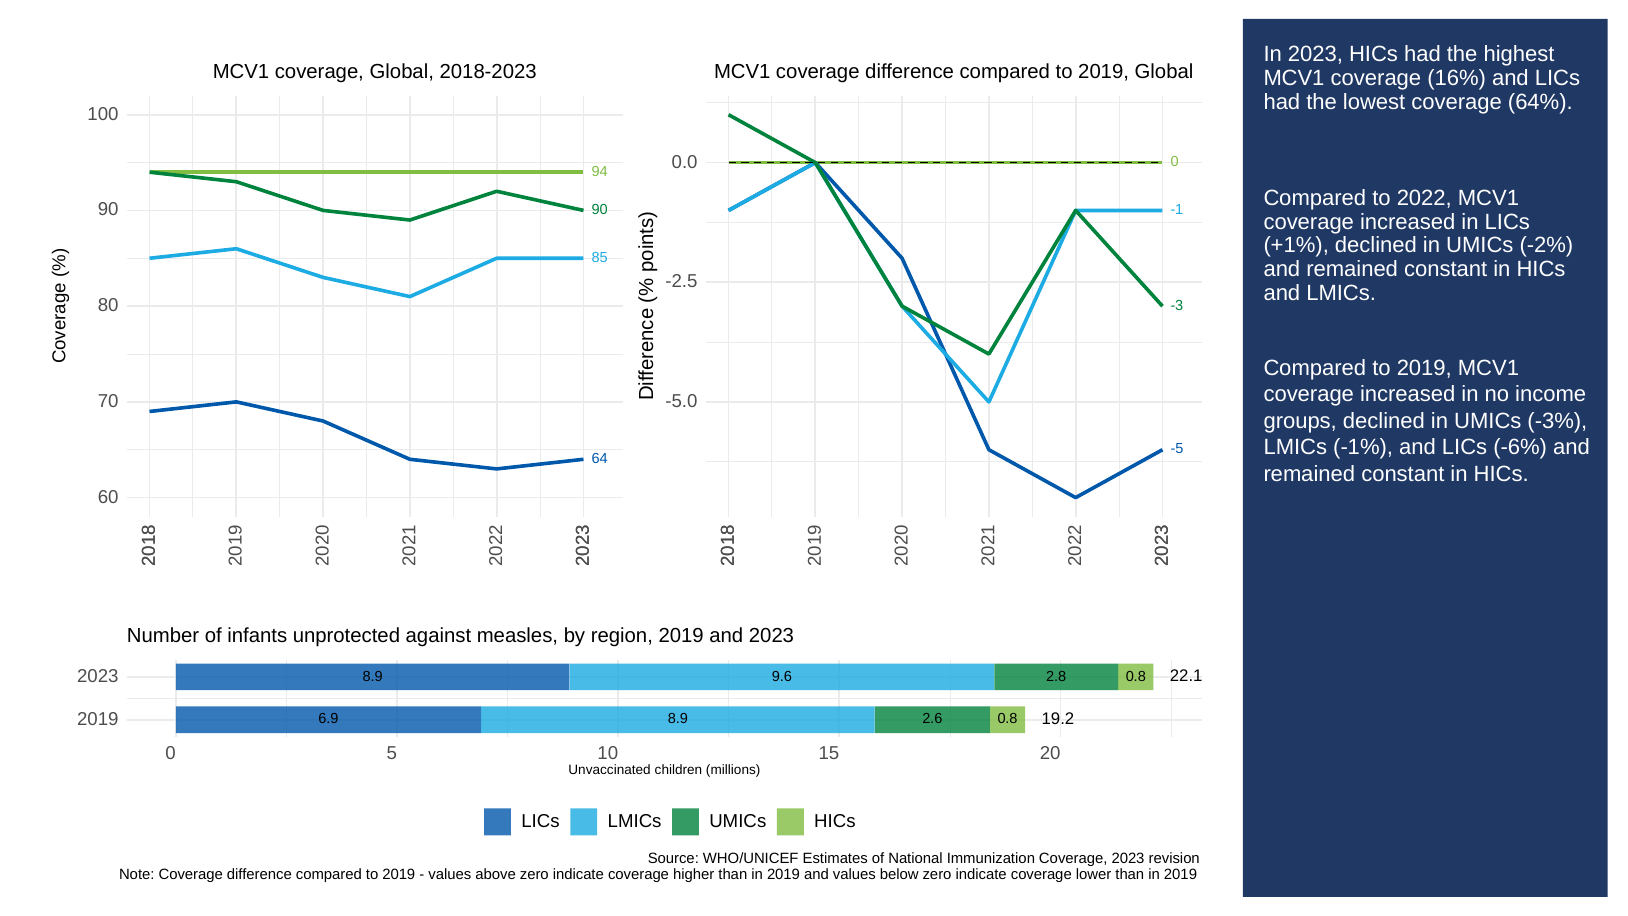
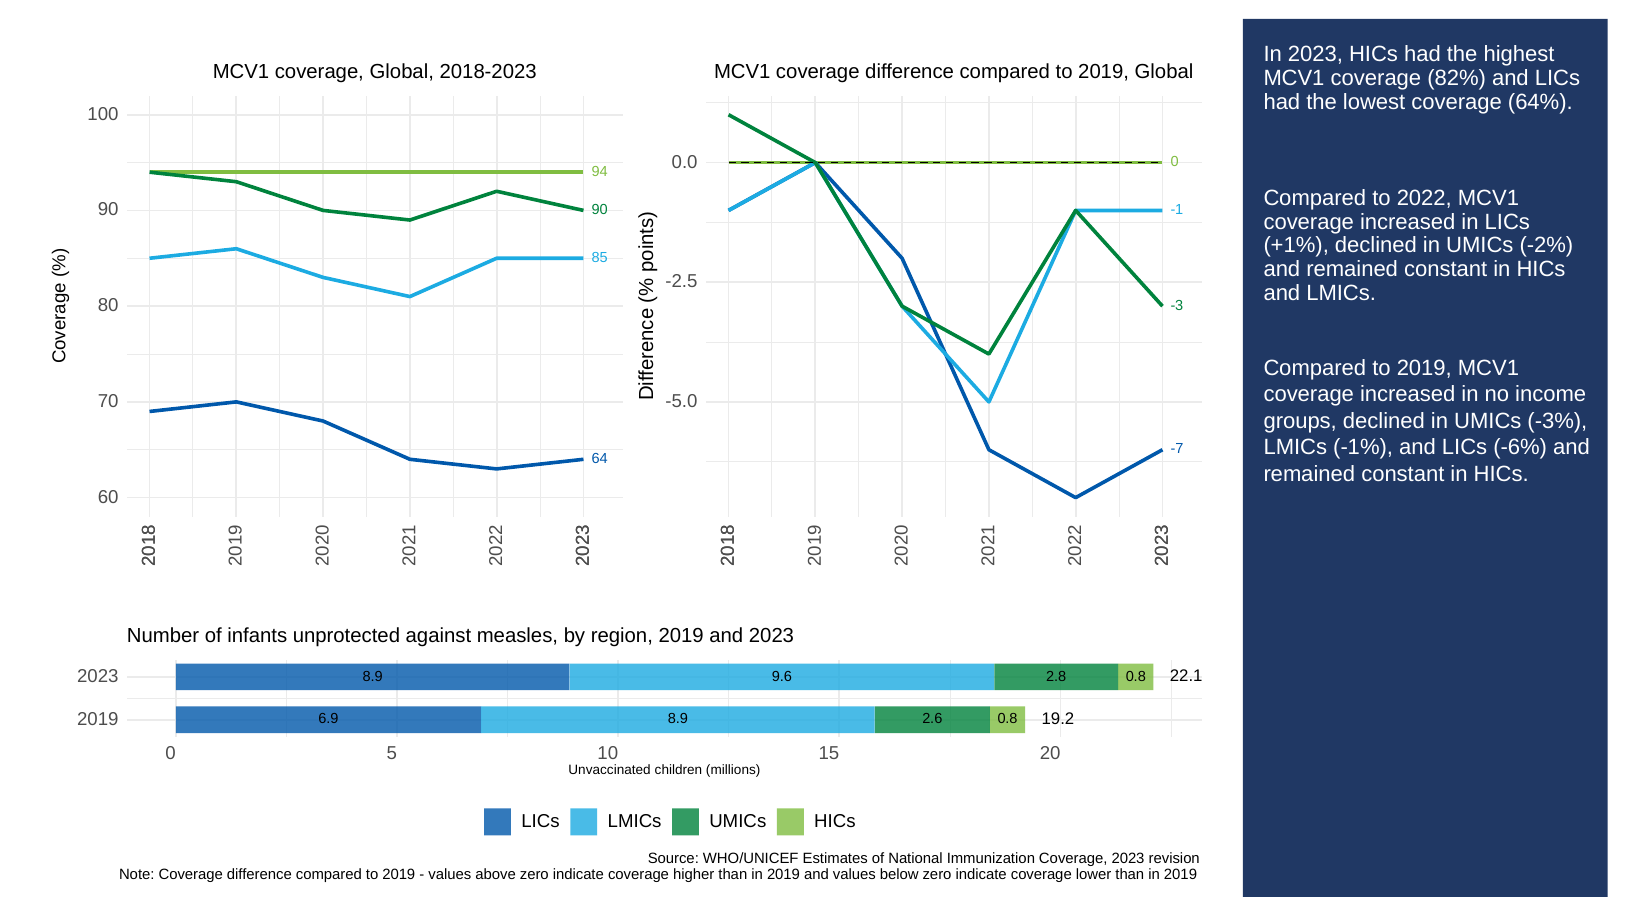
16%: 16% -> 82% (1457, 78)
-5: -5 -> -7 (1177, 449)
